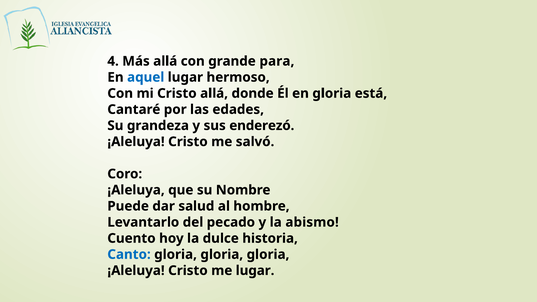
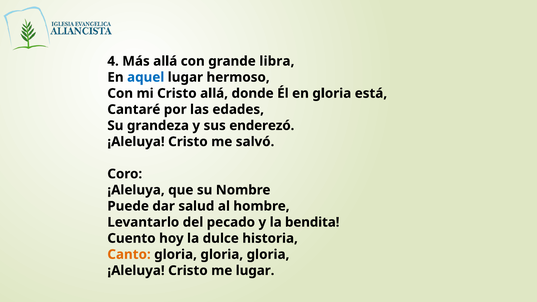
para: para -> libra (277, 61)
abismo: abismo -> bendita (312, 222)
Canto colour: blue -> orange (129, 254)
